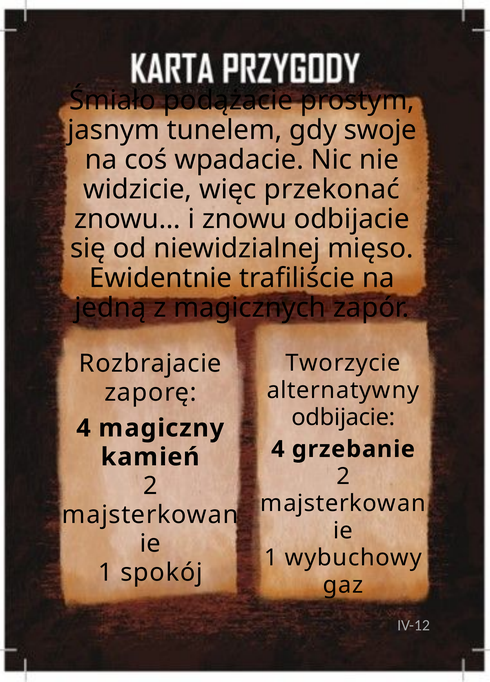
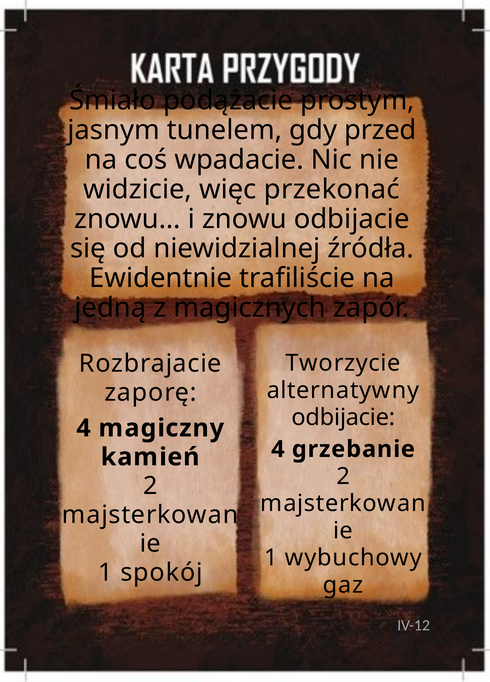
swoje: swoje -> przed (380, 130)
mięso: mięso -> źródła (371, 248)
